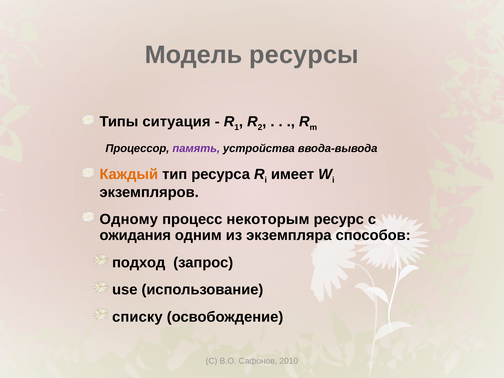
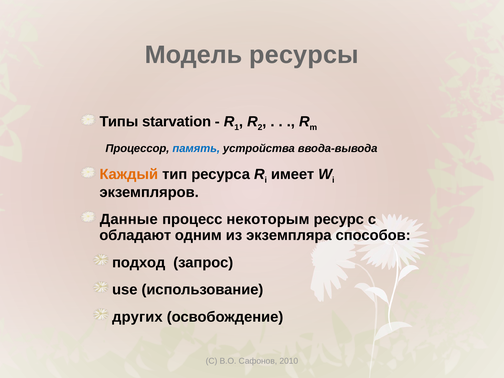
ситуация: ситуация -> starvation (177, 122)
память colour: purple -> blue (196, 149)
Одному: Одному -> Данные (129, 219)
ожидания: ожидания -> обладают (135, 235)
списку: списку -> других (137, 317)
